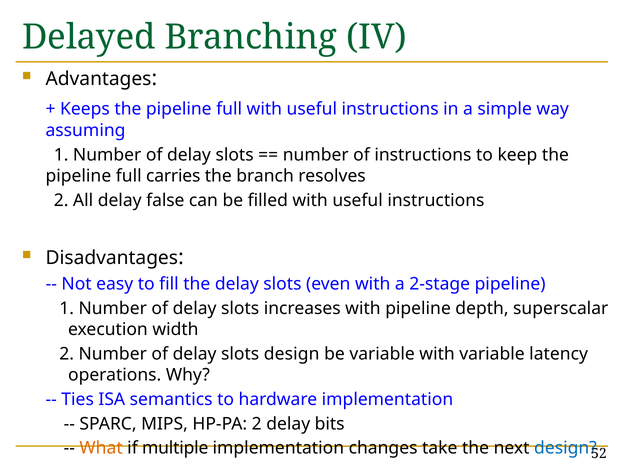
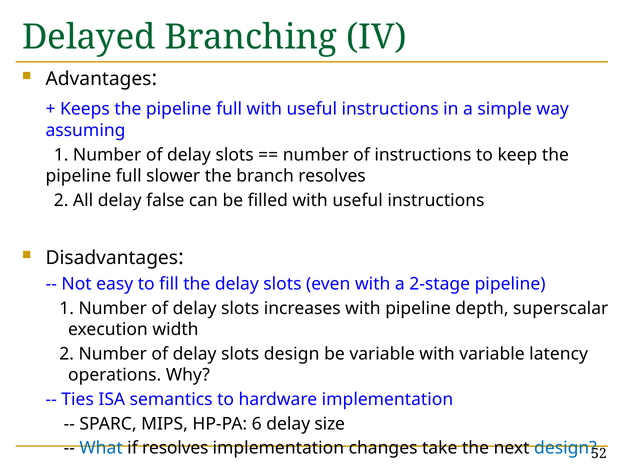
carries: carries -> slower (173, 176)
HP-PA 2: 2 -> 6 (257, 424)
bits: bits -> size (330, 424)
What colour: orange -> blue (101, 448)
if multiple: multiple -> resolves (175, 448)
